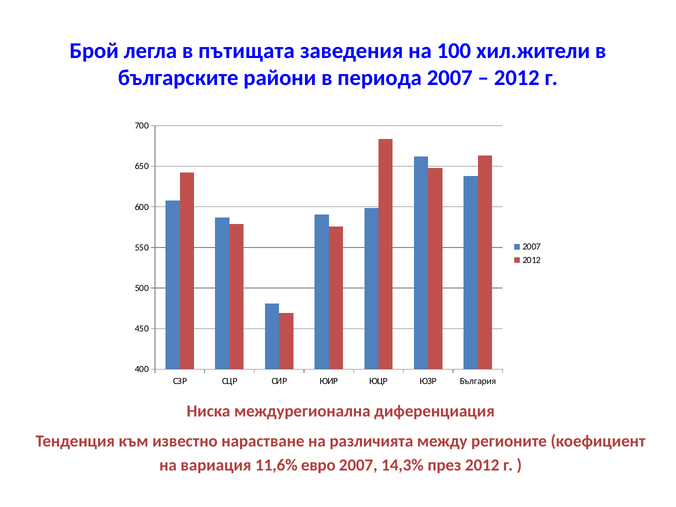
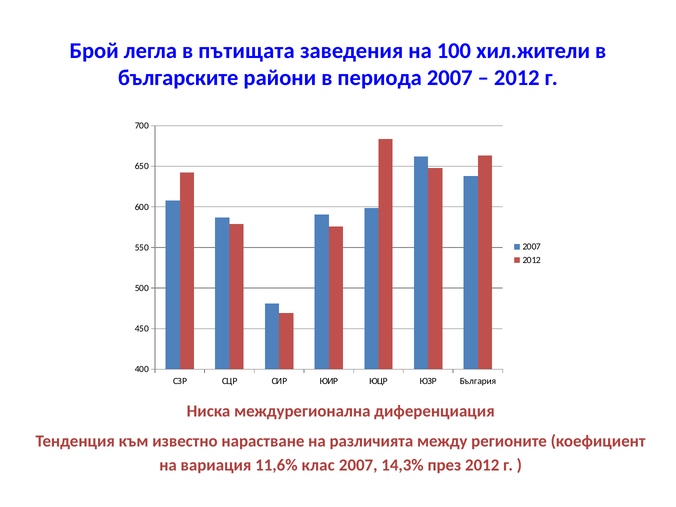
евро: евро -> клас (318, 465)
